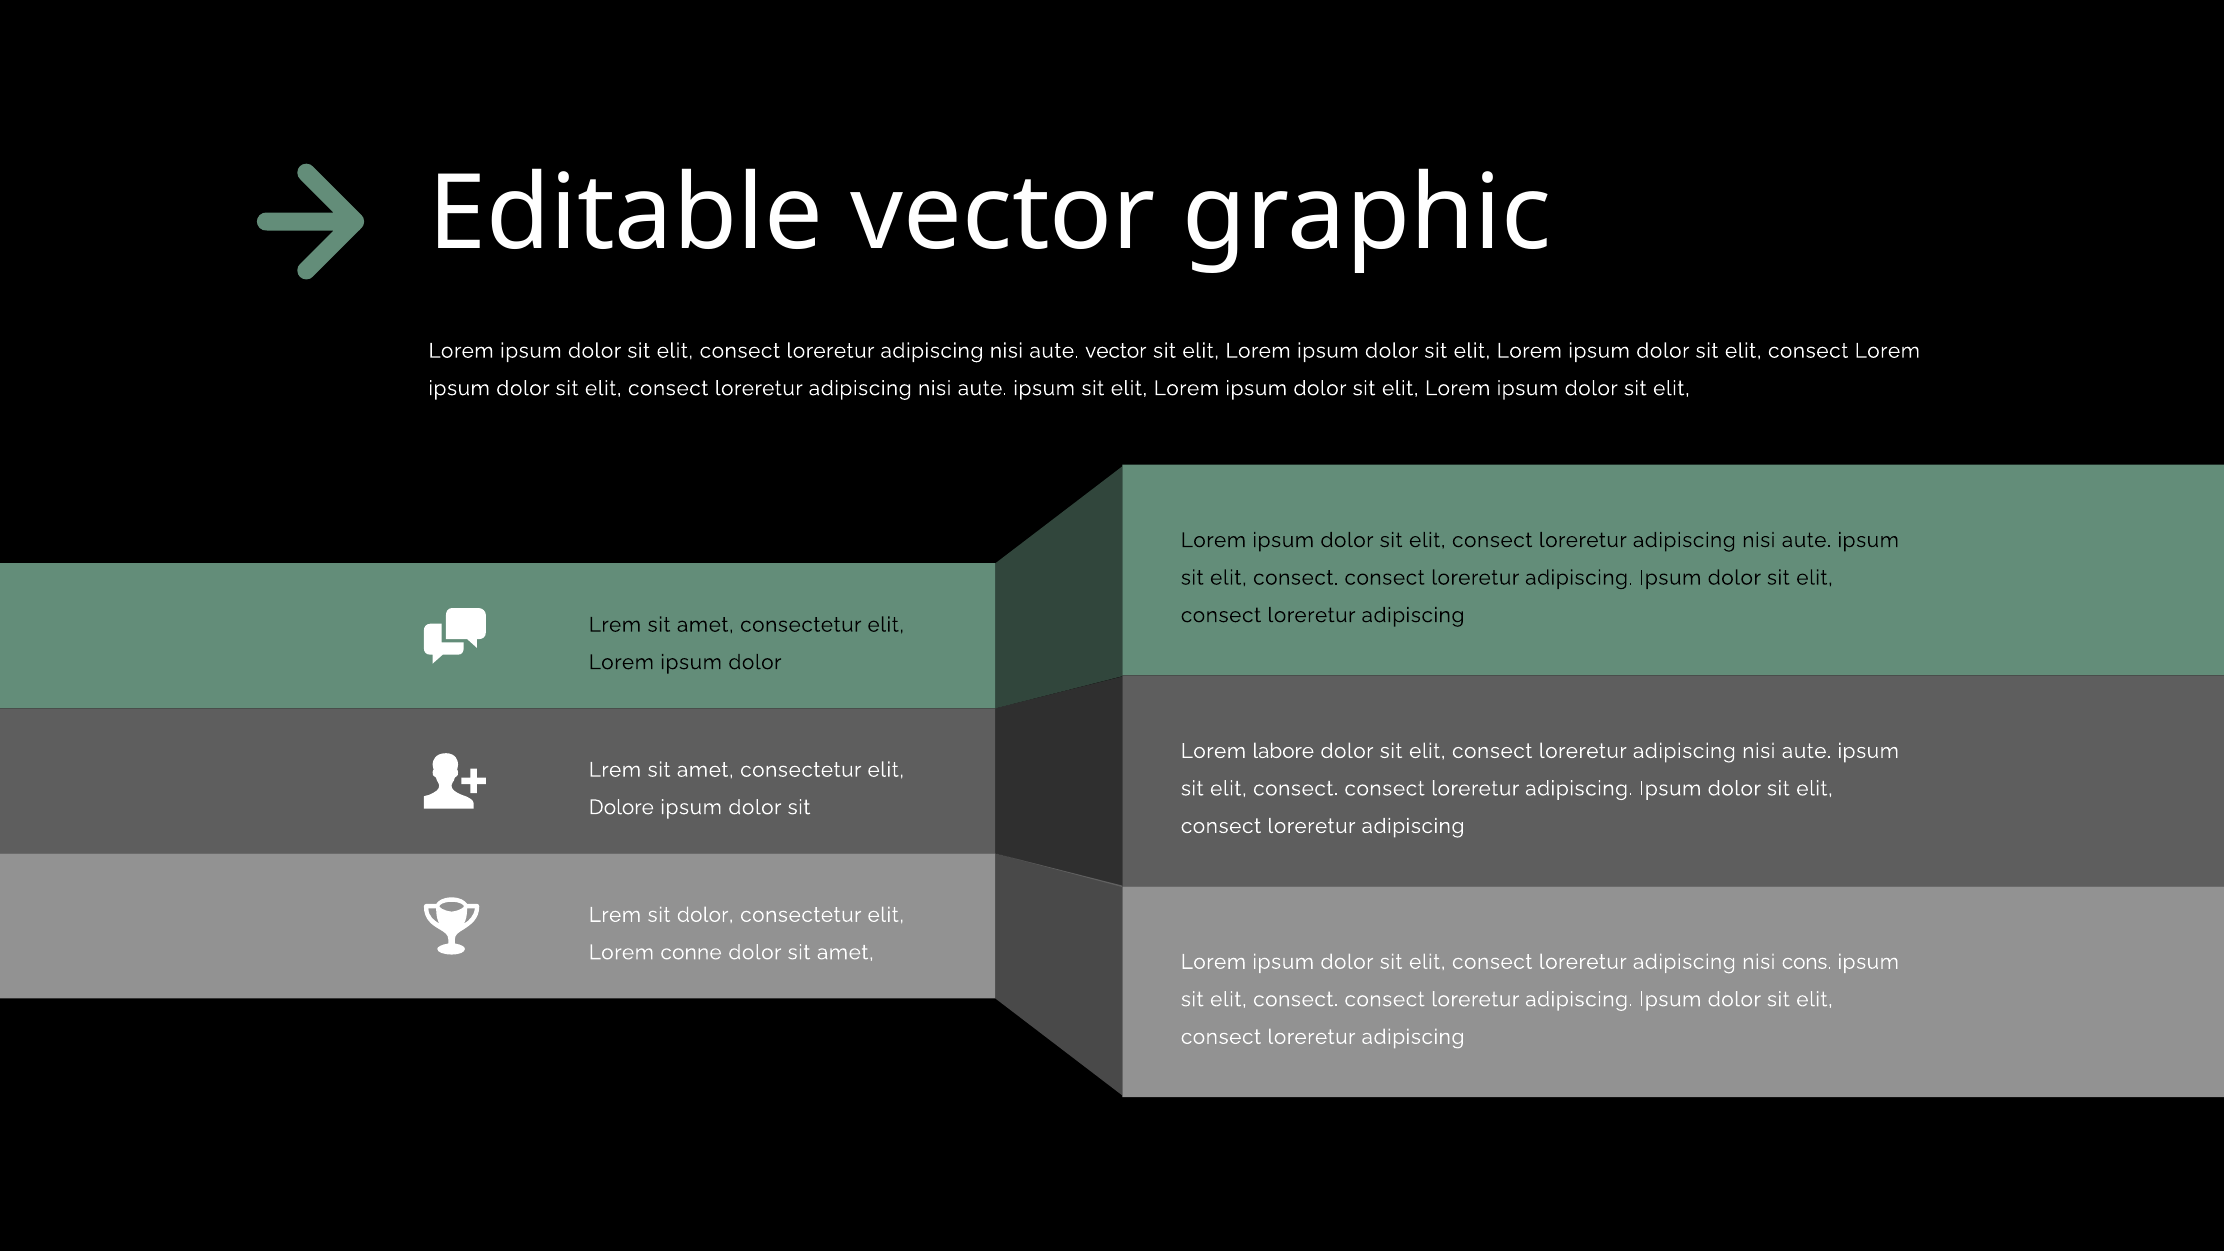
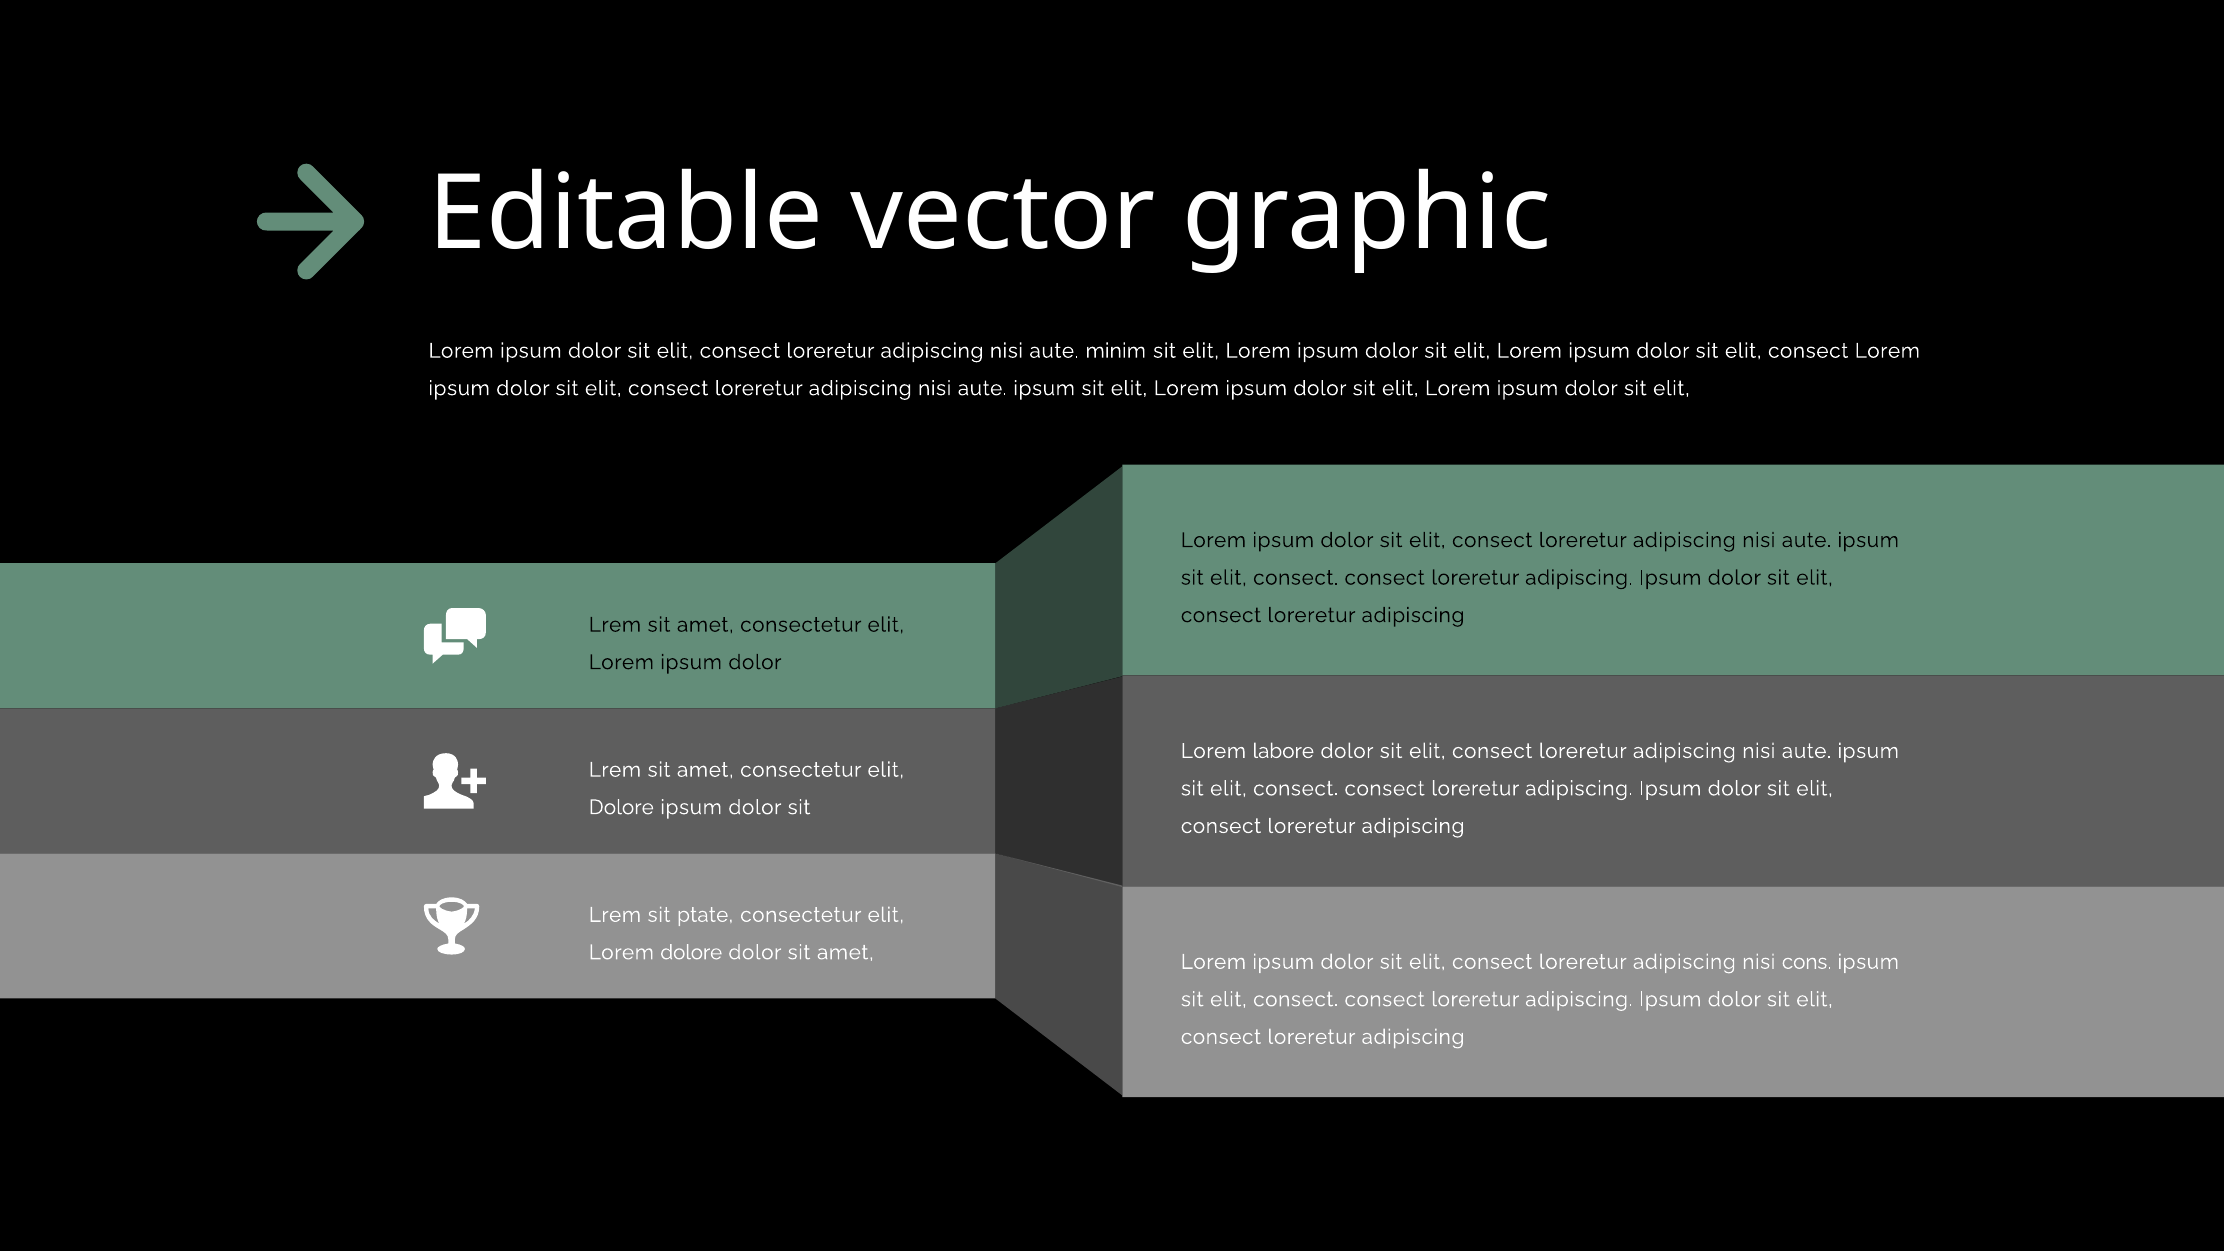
aute vector: vector -> minim (1116, 351)
sit dolor: dolor -> ptate (705, 915)
Lorem conne: conne -> dolore (691, 952)
